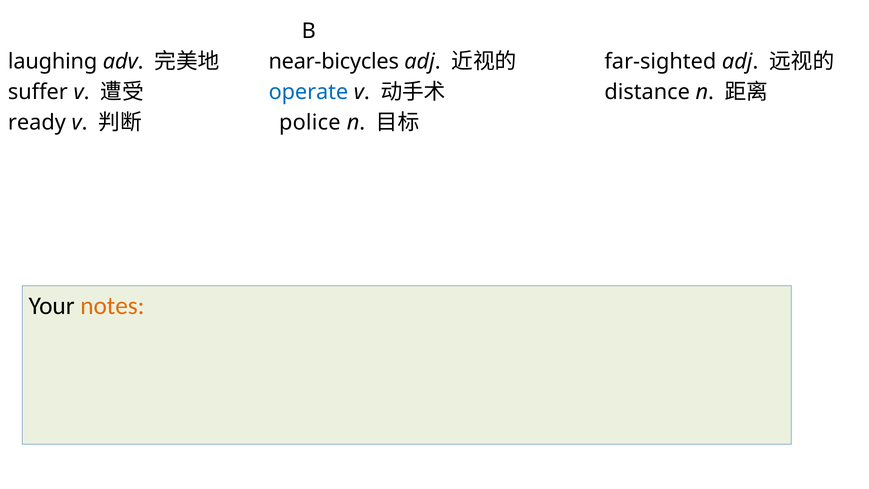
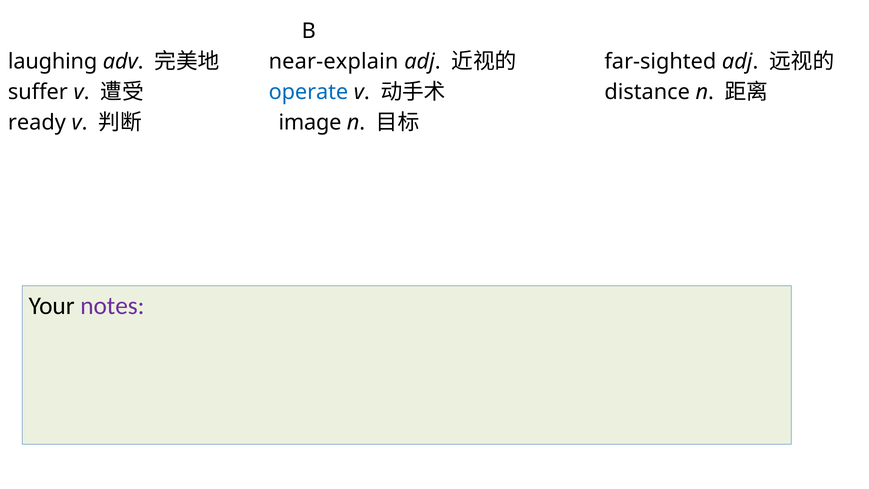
near-bicycles: near-bicycles -> near-explain (334, 62)
police: police -> image (310, 122)
notes colour: orange -> purple (112, 306)
